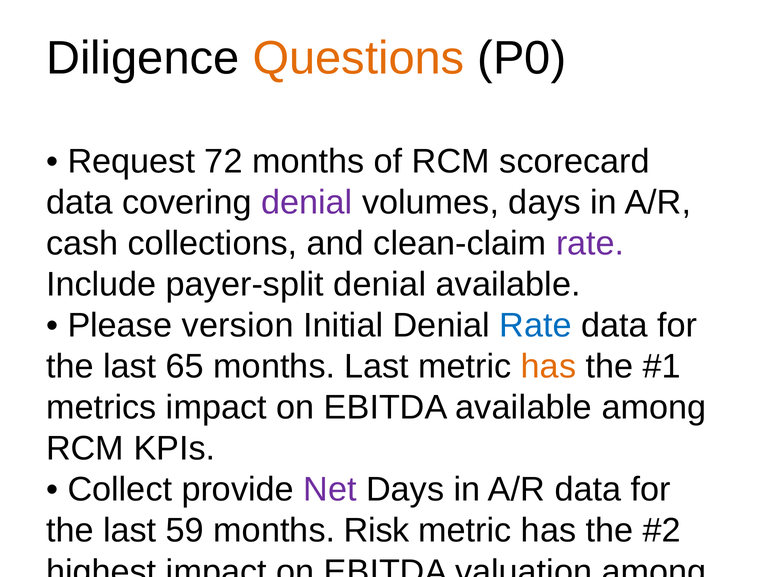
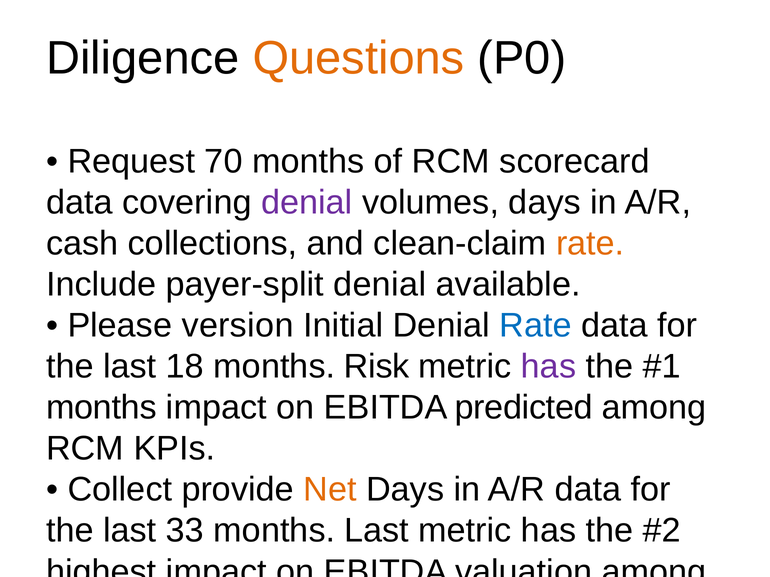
72: 72 -> 70 (224, 161)
rate colour: purple -> orange (590, 244)
65: 65 -> 18 (185, 367)
months Last: Last -> Risk (377, 367)
has colour: orange -> purple (549, 367)
metrics: metrics -> months (101, 408)
EBITDA available: available -> predicted (524, 408)
Net colour: purple -> orange (330, 490)
59: 59 -> 33 (185, 531)
months Risk: Risk -> Last (376, 531)
